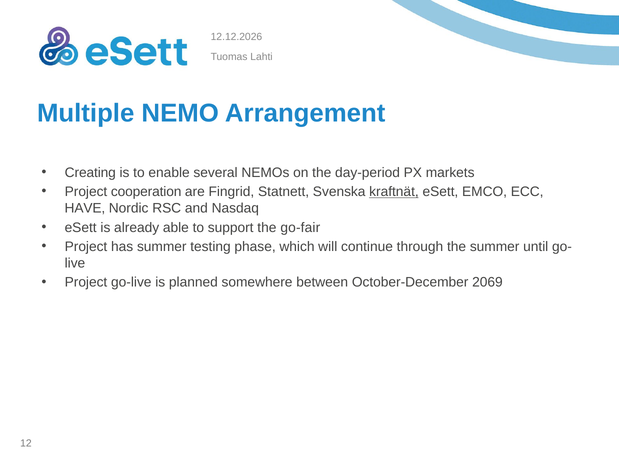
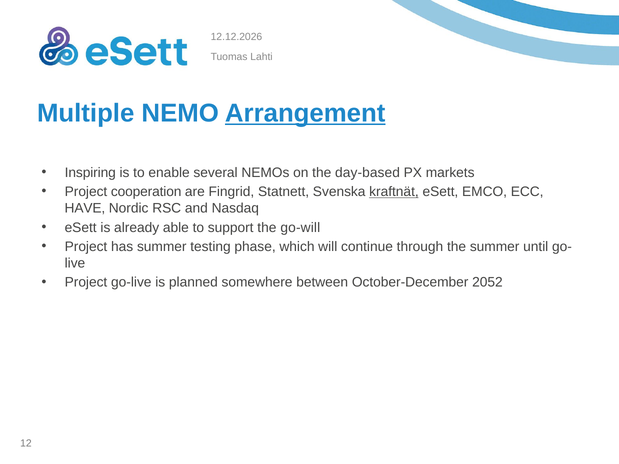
Arrangement underline: none -> present (305, 113)
Creating: Creating -> Inspiring (90, 173)
day-period: day-period -> day-based (368, 173)
go-fair: go-fair -> go-will (300, 228)
2069: 2069 -> 2052 (487, 283)
